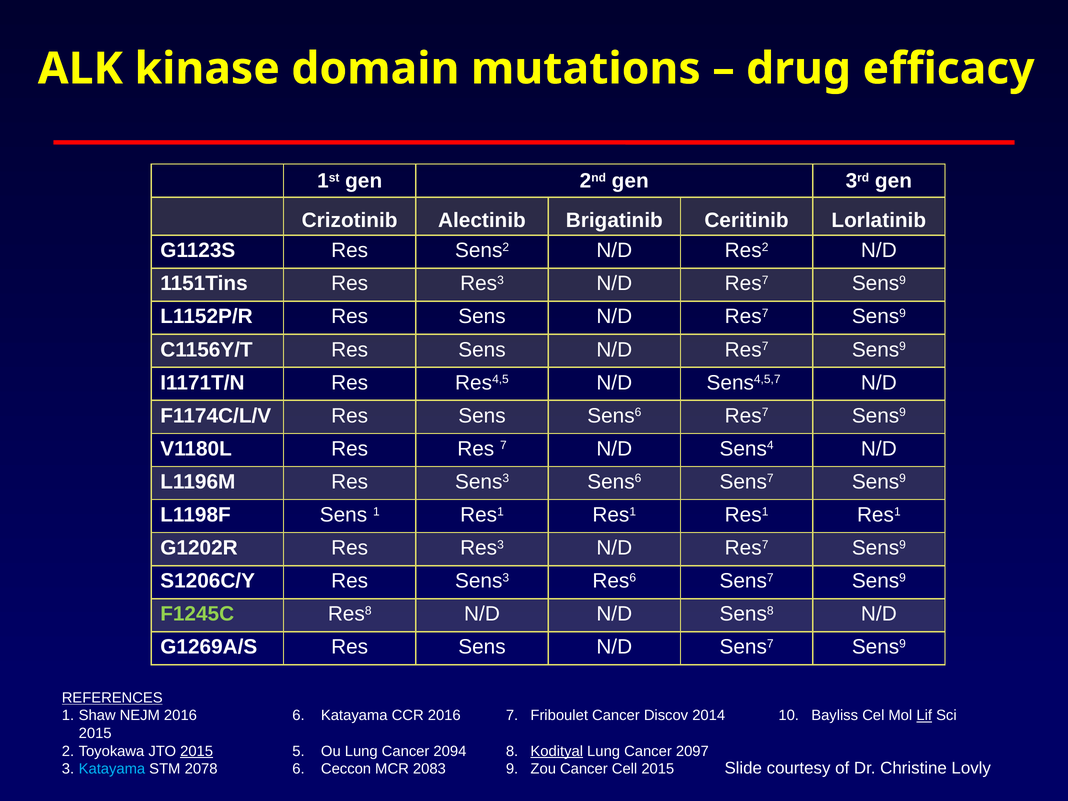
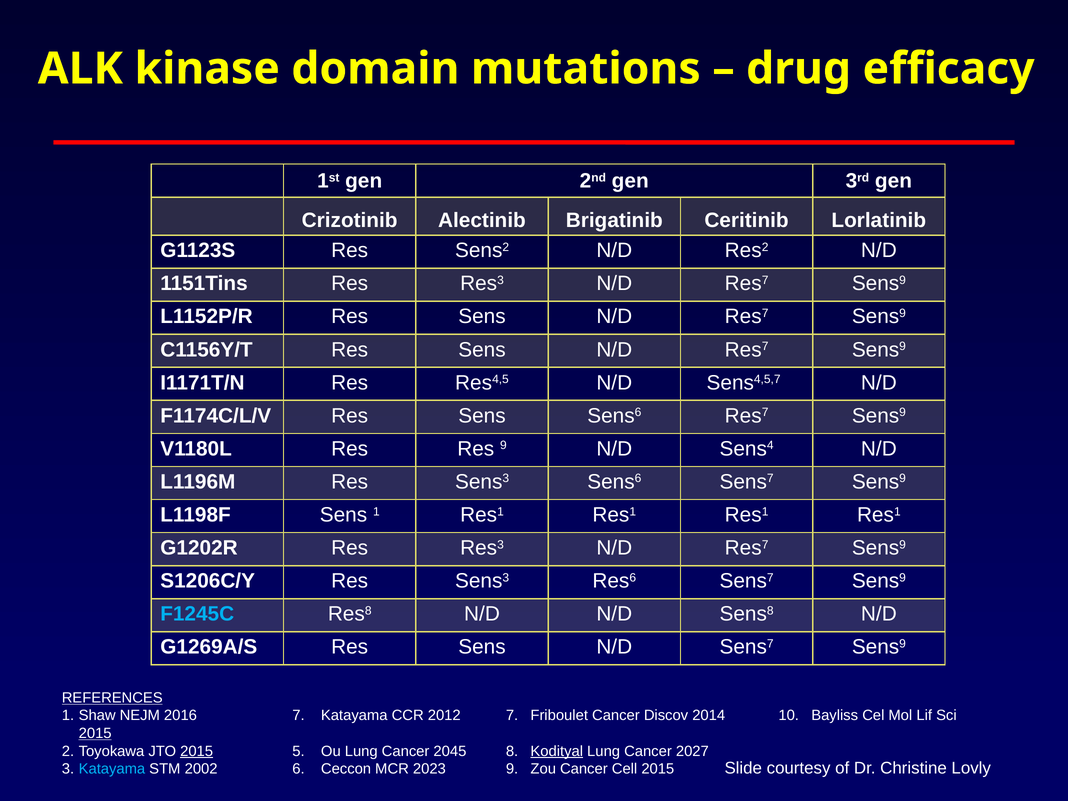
Res 7: 7 -> 9 (503, 445)
F1245C colour: light green -> light blue (197, 614)
2016 6: 6 -> 7 (298, 716)
CCR 2016: 2016 -> 2012 (444, 716)
Lif underline: present -> none (924, 716)
2015 underline: none -> present (95, 733)
2094: 2094 -> 2045 (450, 751)
2097: 2097 -> 2027 (692, 751)
2078: 2078 -> 2002 (201, 769)
2083: 2083 -> 2023 (429, 769)
